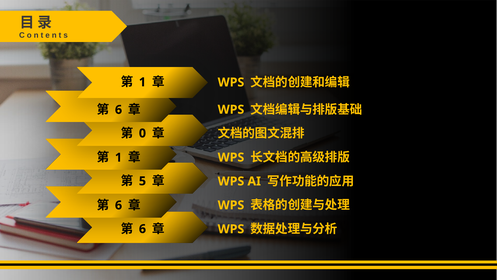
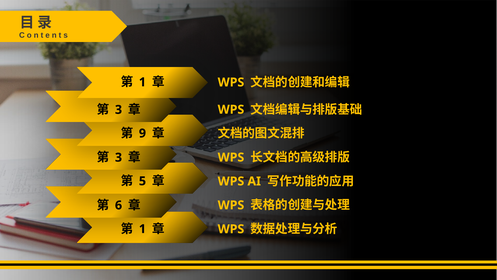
6: 6 -> 3 (119, 110)
0: 0 -> 9 (142, 133)
1: 1 -> 3 (119, 157)
6: 6 -> 1 (142, 229)
